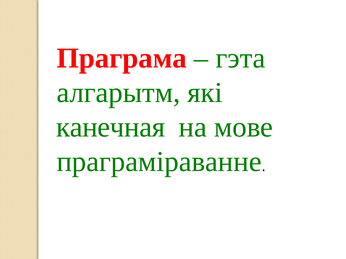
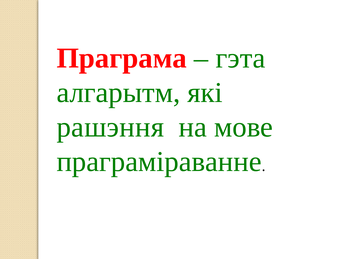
канечная: канечная -> рашэння (110, 127)
